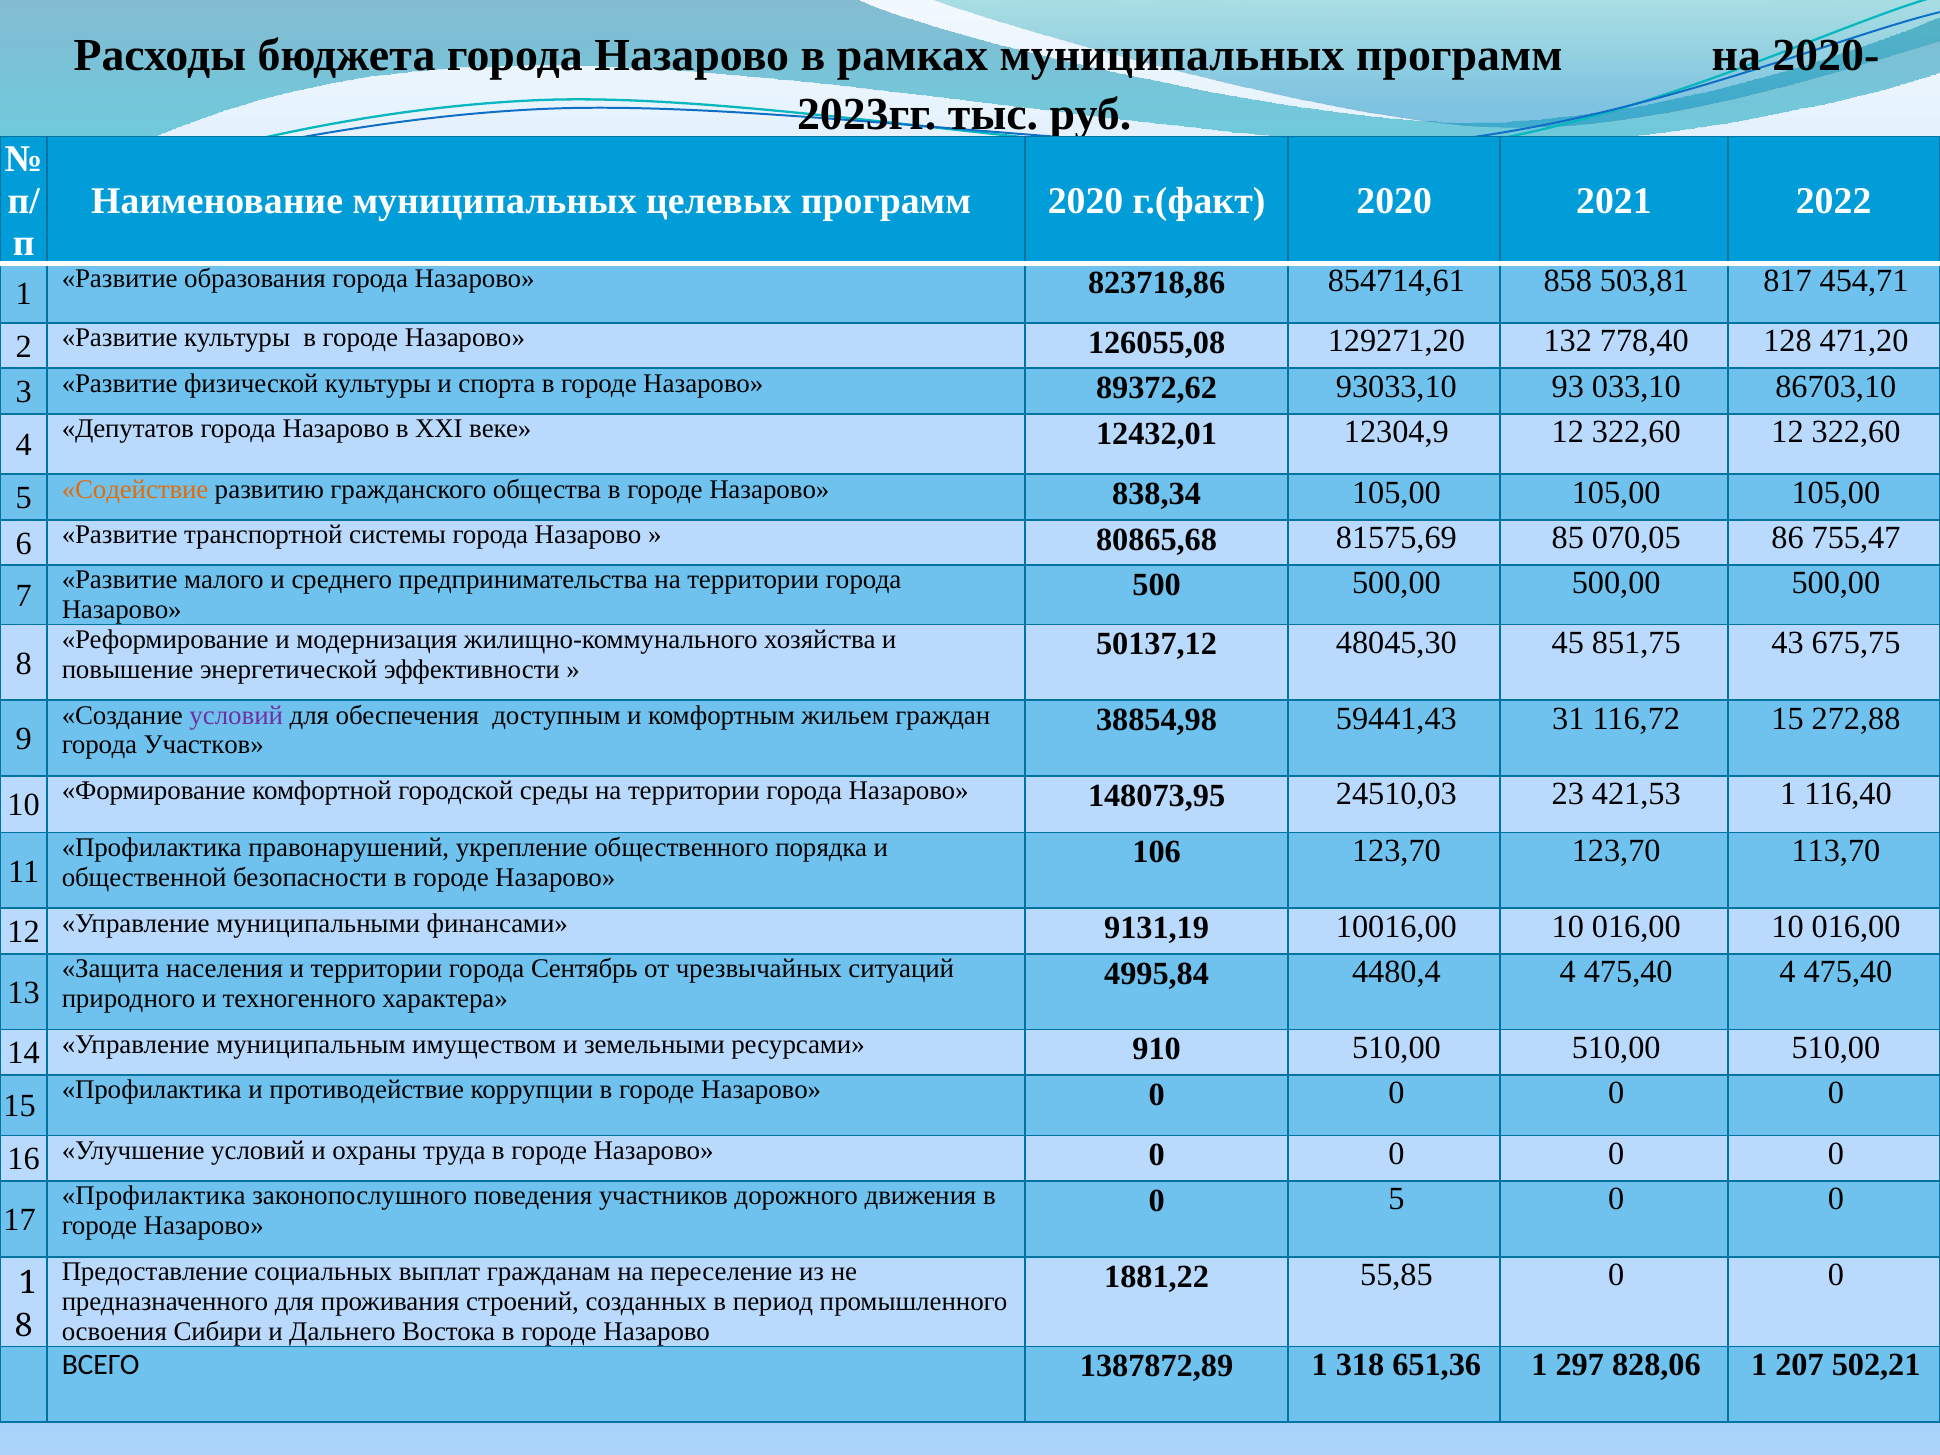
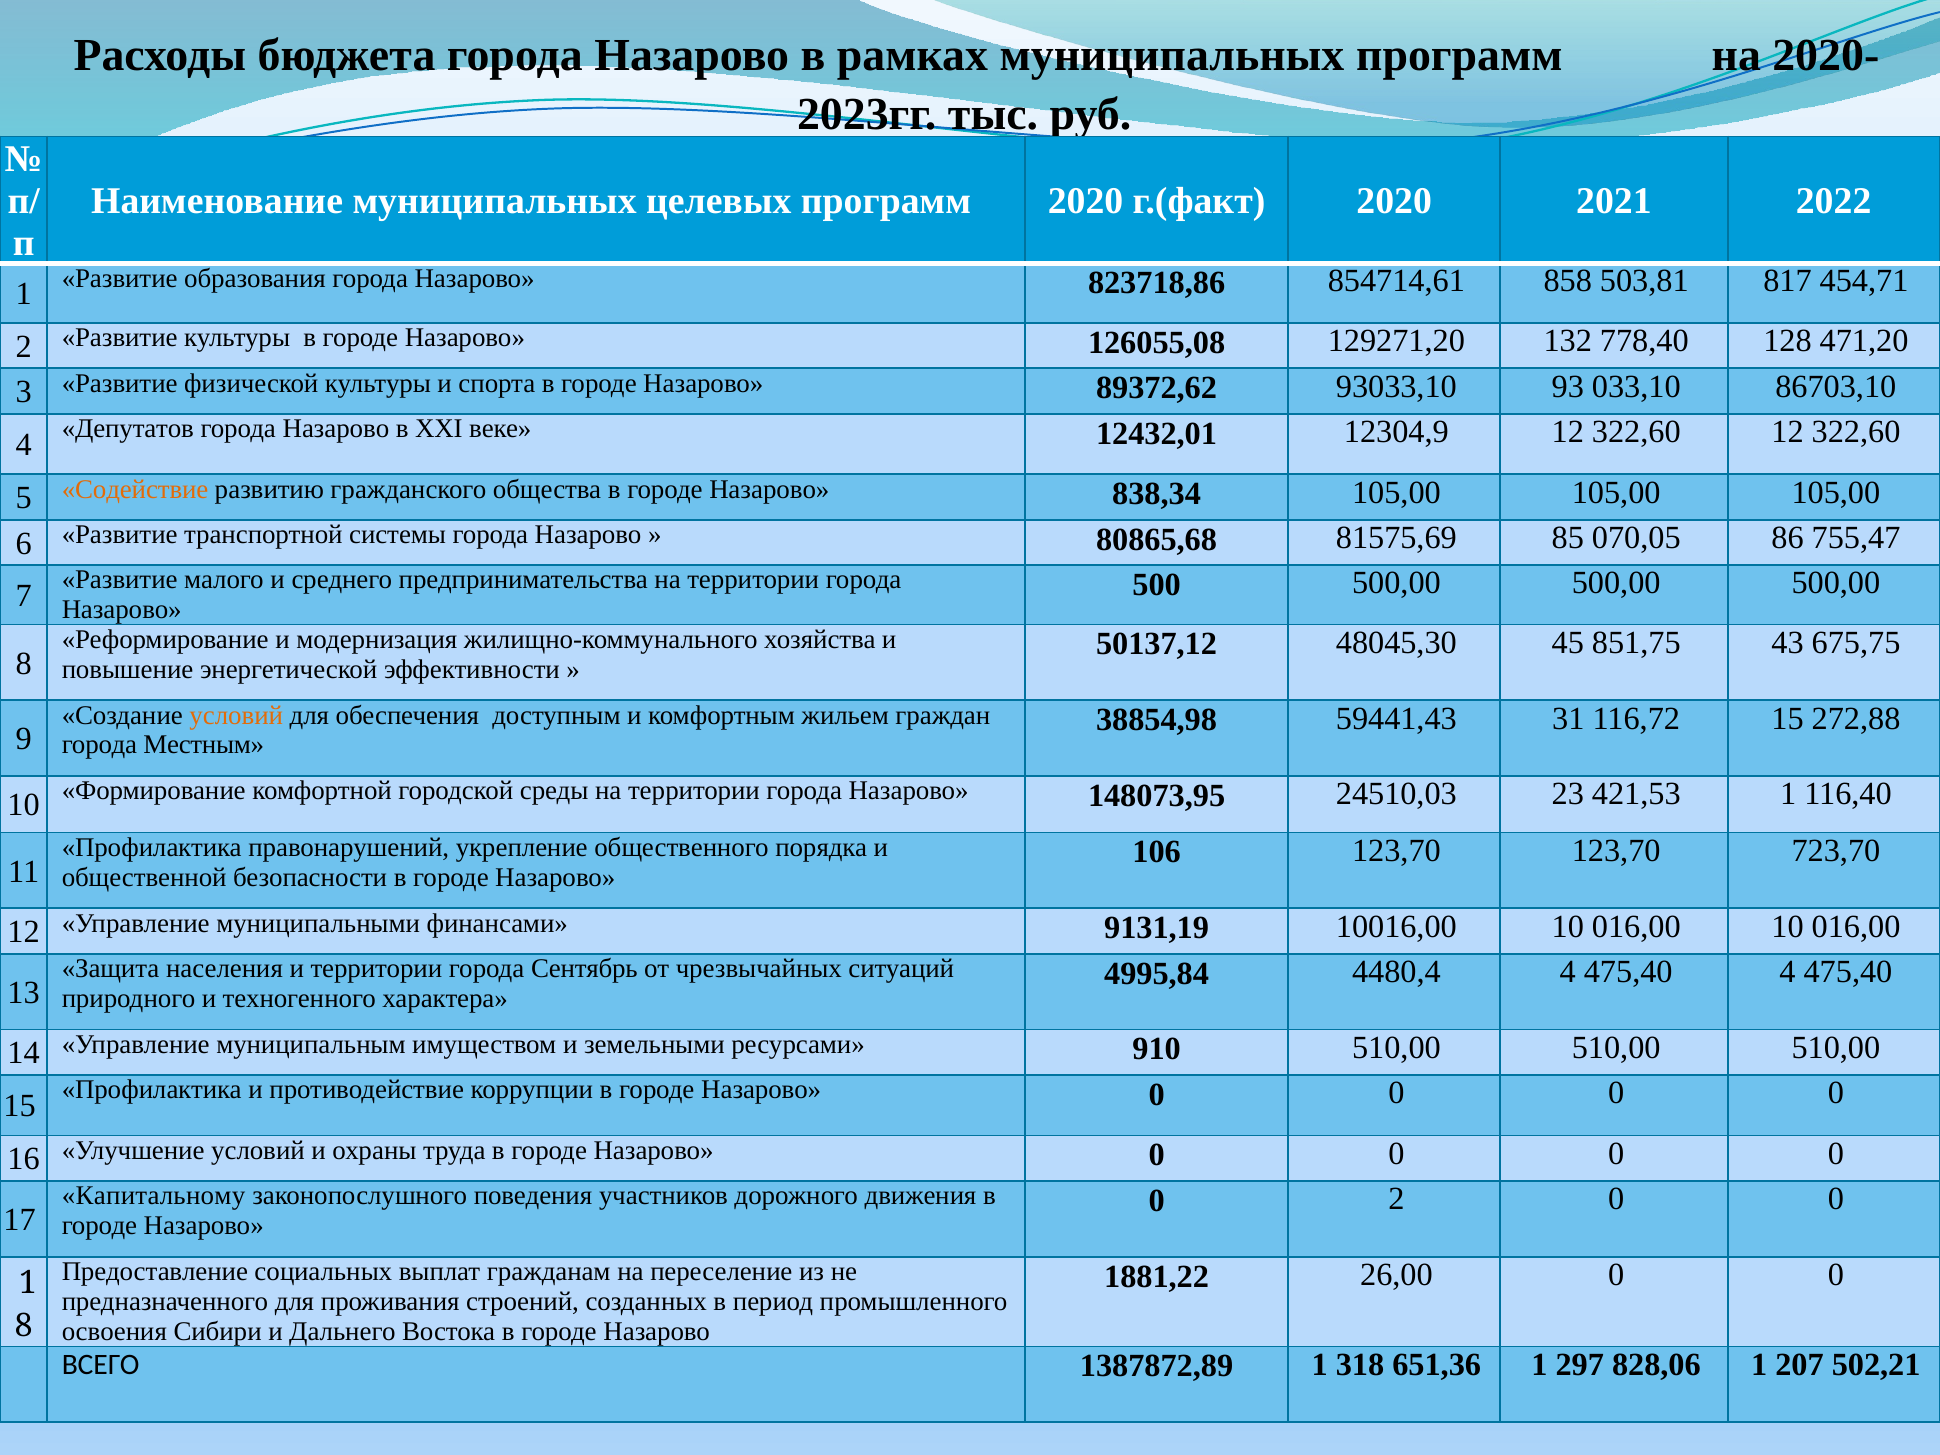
условий colour: purple -> orange (236, 715)
Участков: Участков -> Местным (204, 745)
113,70: 113,70 -> 723,70 (1836, 851)
Профилактика: Профилактика -> Капитальному (154, 1196)
0 5: 5 -> 2 (1396, 1199)
55,85: 55,85 -> 26,00 (1396, 1275)
